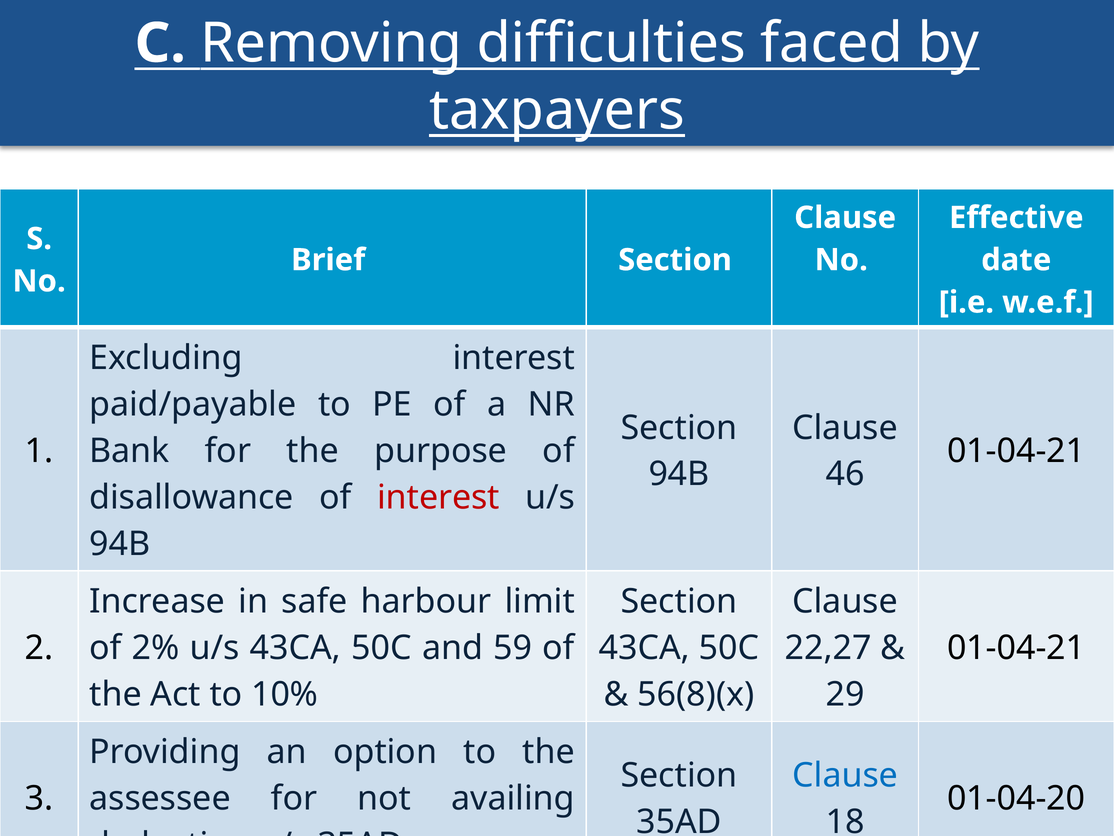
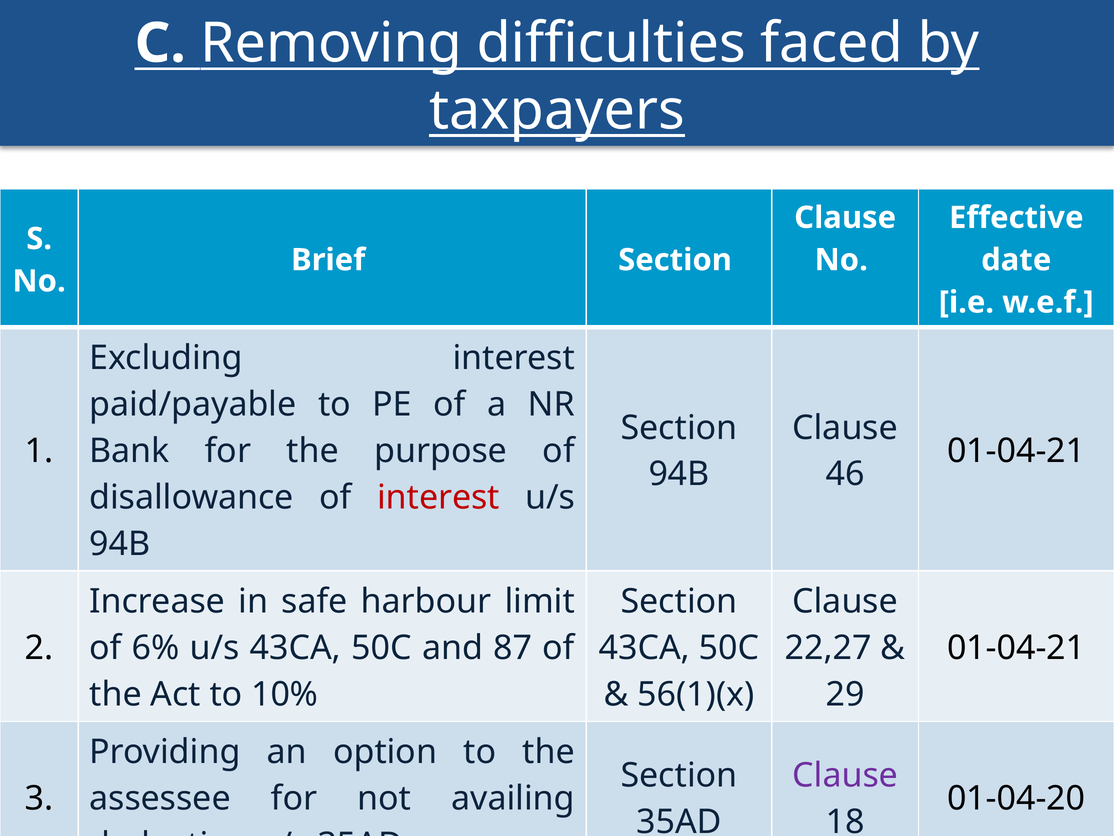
2%: 2% -> 6% (156, 648)
59: 59 -> 87 (513, 648)
56(8)(x: 56(8)(x -> 56(1)(x (696, 694)
Clause colour: blue -> purple (845, 775)
